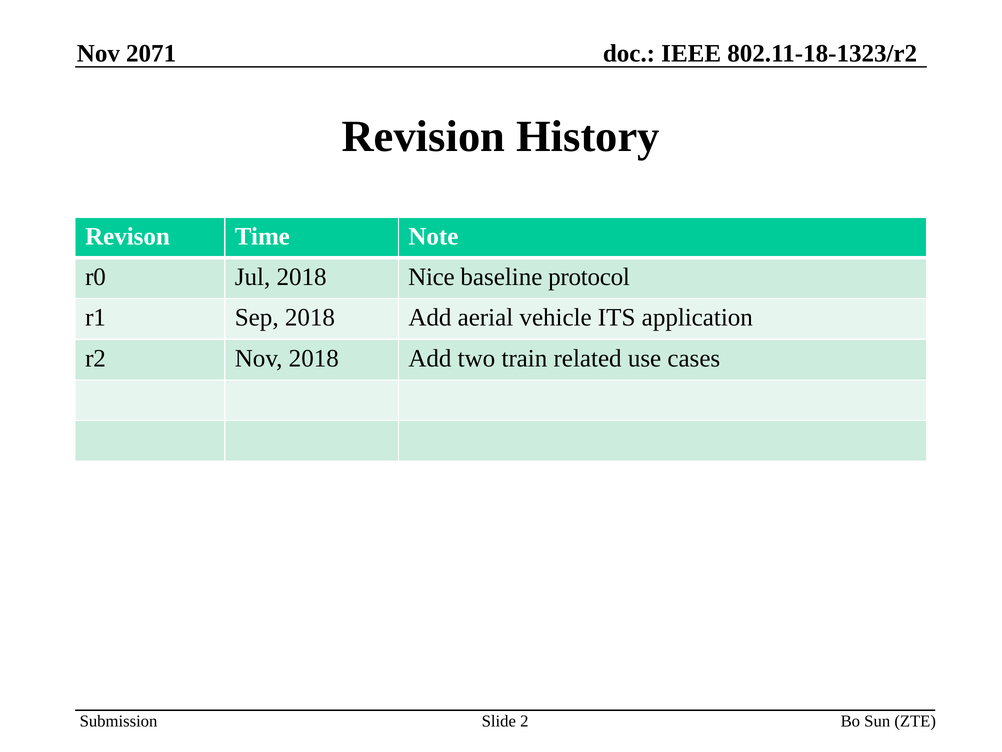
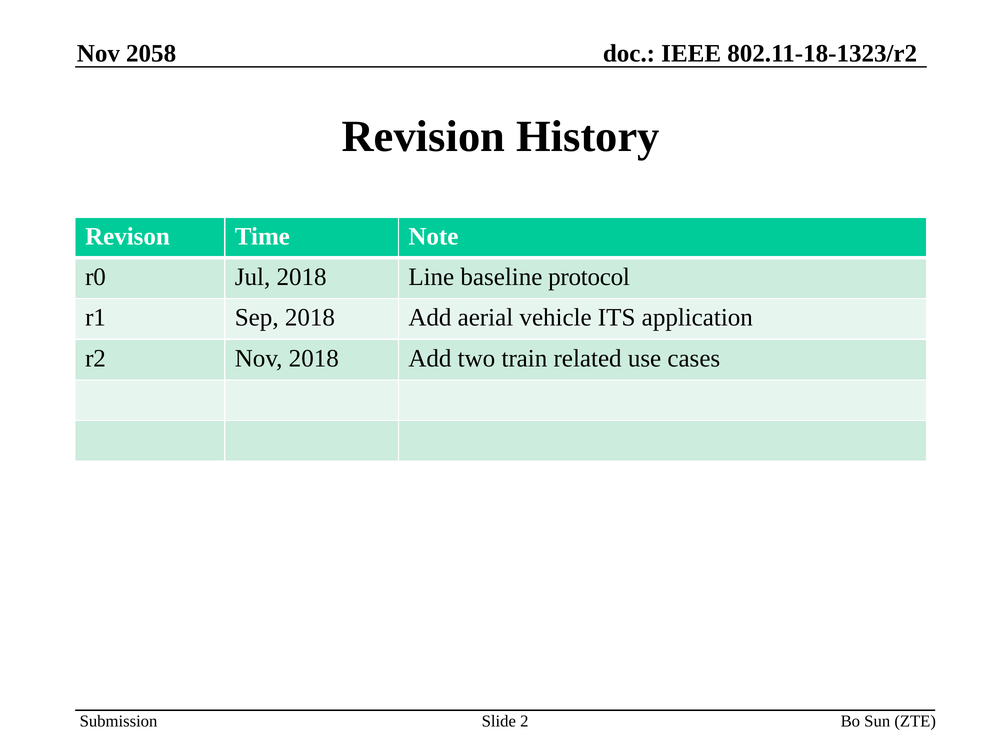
2071: 2071 -> 2058 (151, 53)
Nice: Nice -> Line (431, 277)
